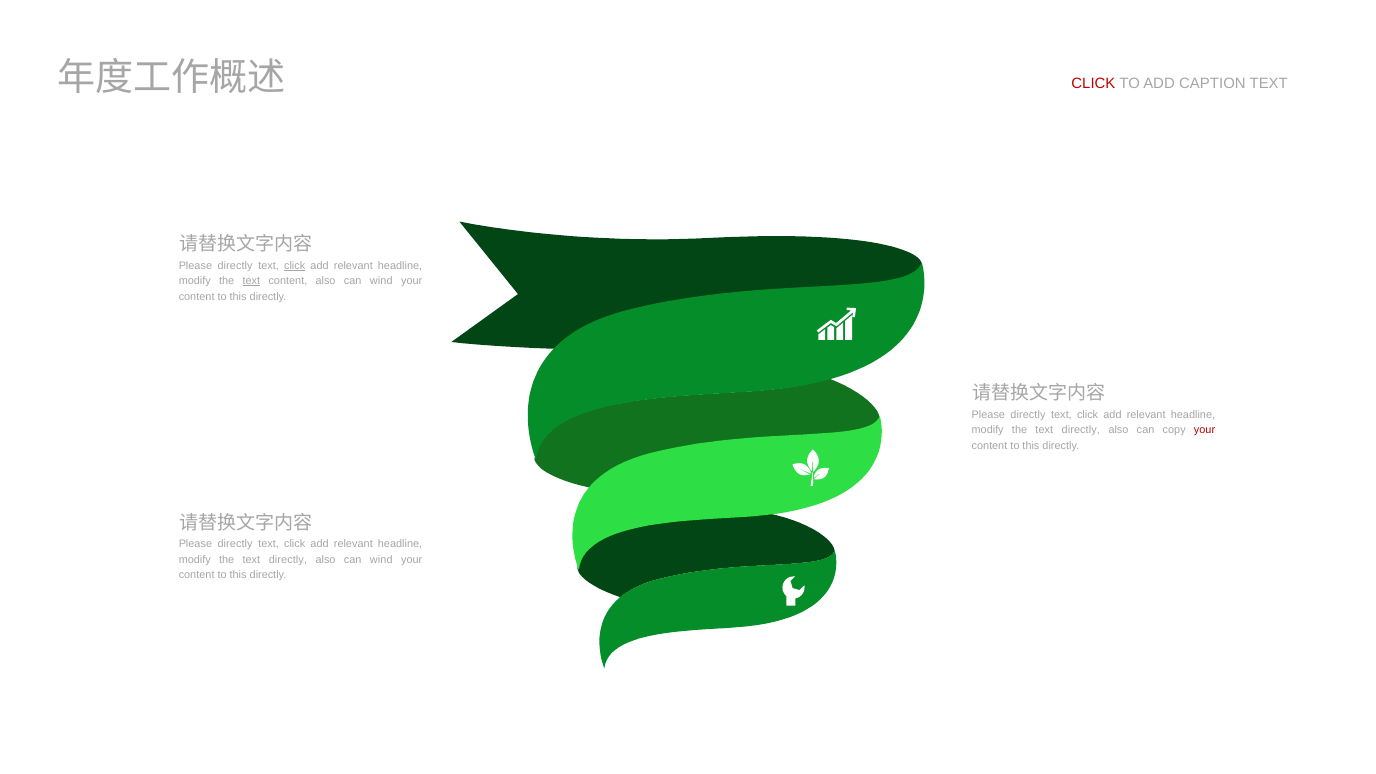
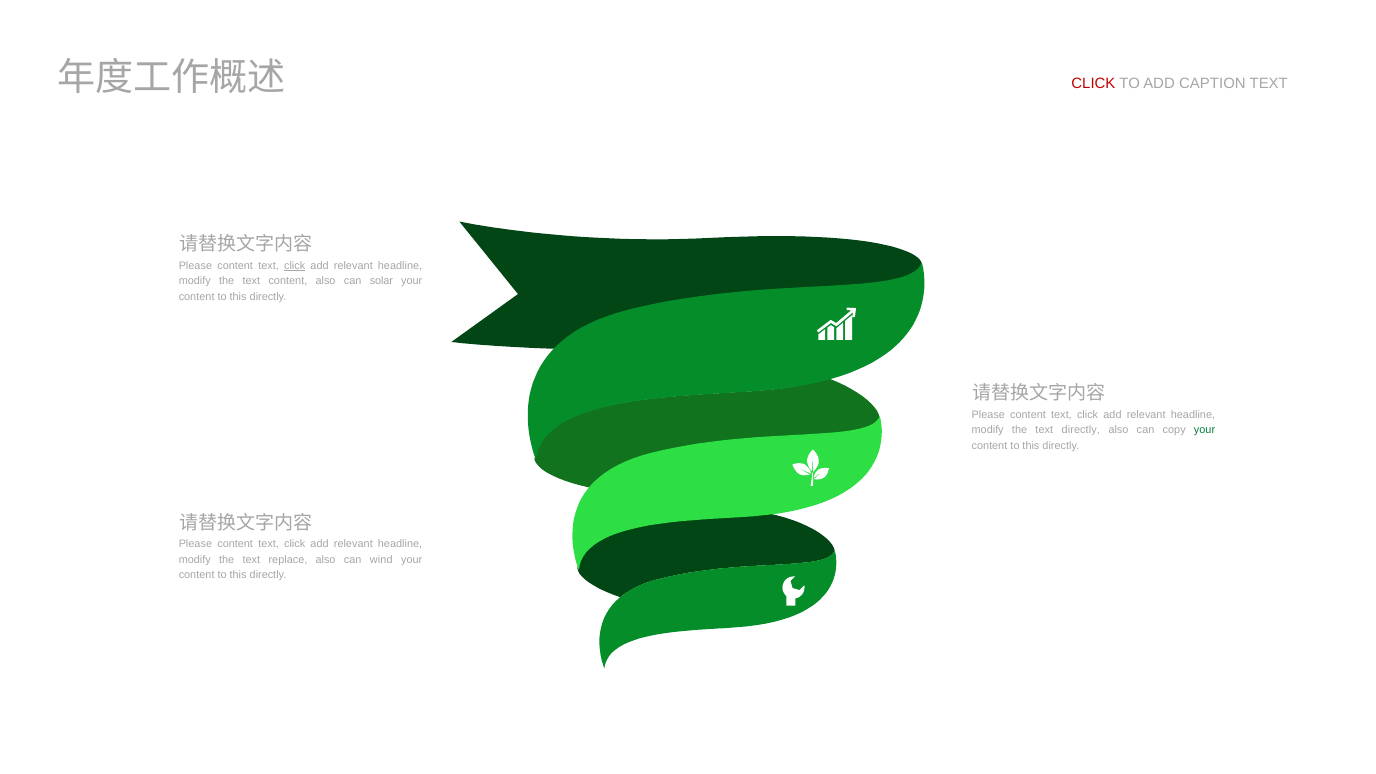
directly: directly -> content (235, 265)
text underline: present -> none (251, 281)
content also can wind: wind -> solar (381, 281)
directly: directly -> content (1028, 414)
your colour: red -> green (1205, 430)
directly: directly -> content (235, 544)
directly: directly -> replace (288, 560)
